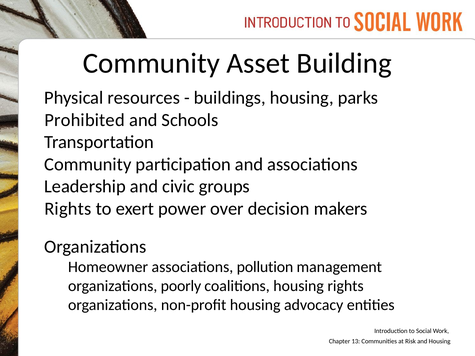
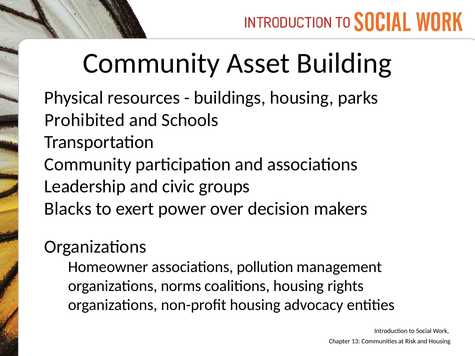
Rights: Rights -> Blacks (68, 209)
poorly: poorly -> norms (181, 286)
